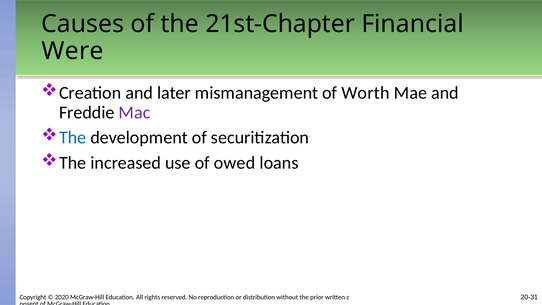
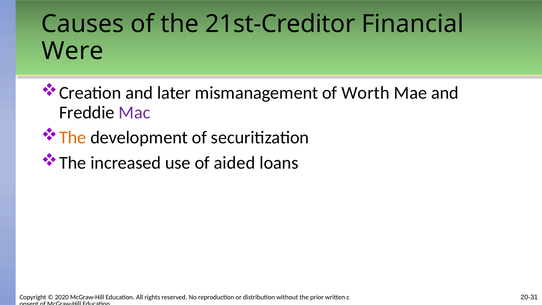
21st-Chapter: 21st-Chapter -> 21st-Creditor (280, 24)
The colour: blue -> orange (73, 138)
owed: owed -> aided (234, 163)
